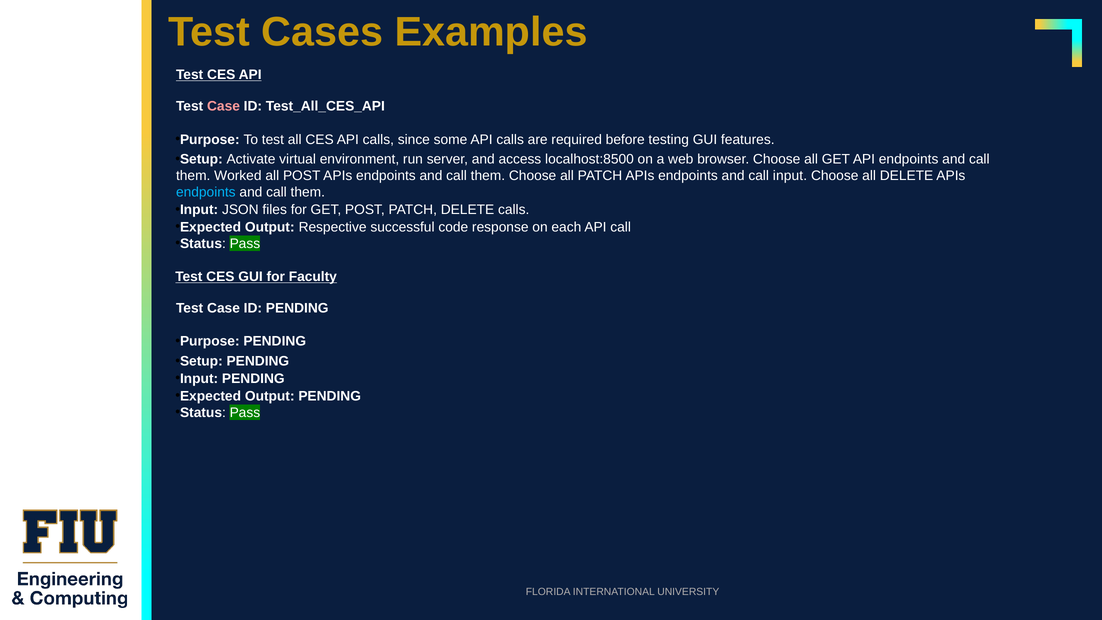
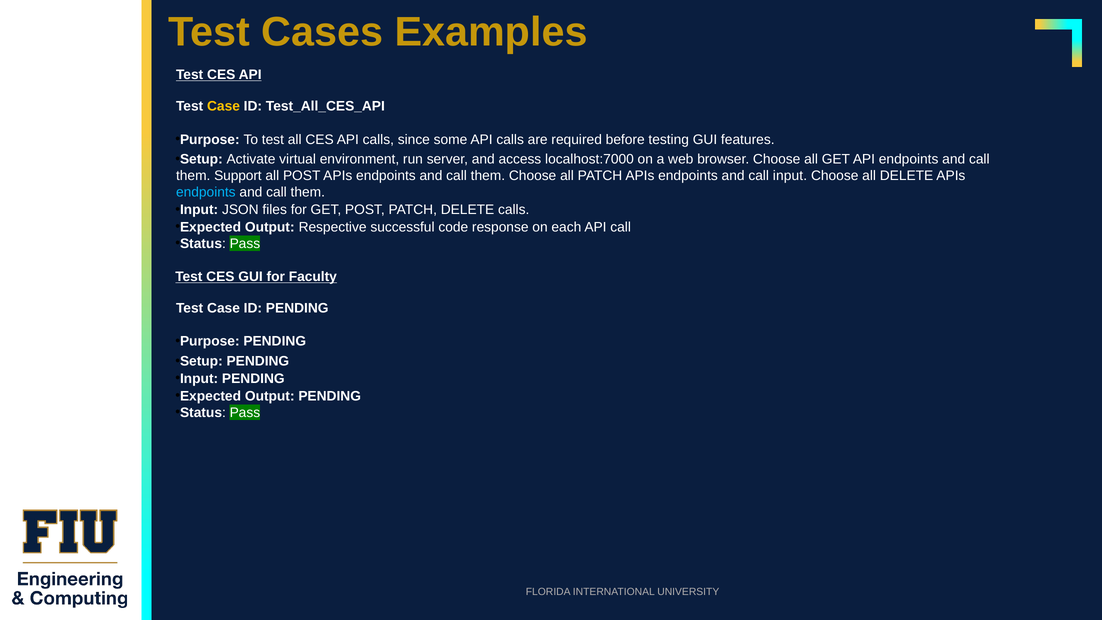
Case colour: pink -> yellow (223, 106)
localhost:8500: localhost:8500 -> localhost:7000 (589, 159)
Worked: Worked -> Support (238, 176)
